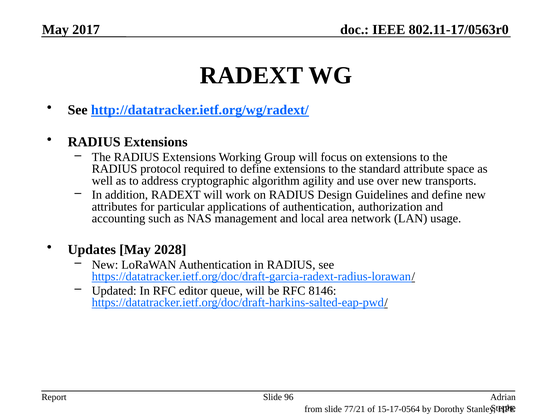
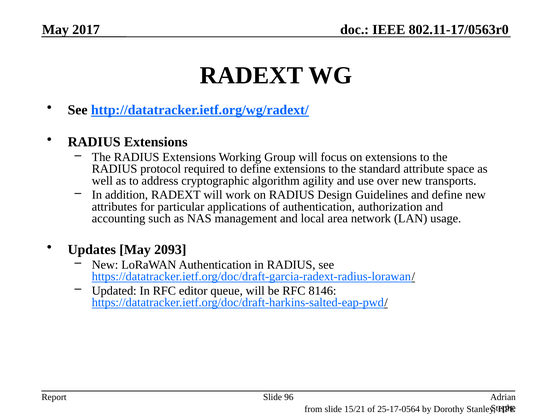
2028: 2028 -> 2093 (170, 250)
77/21: 77/21 -> 15/21 (355, 409)
15-17-0564: 15-17-0564 -> 25-17-0564 (399, 409)
